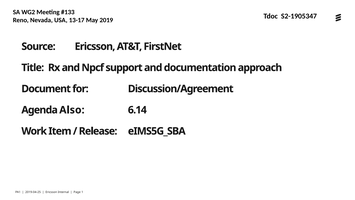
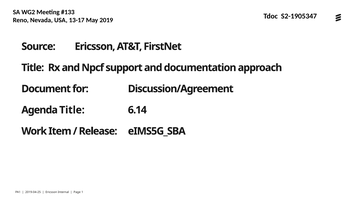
Agenda Also: Also -> Title (72, 110)
